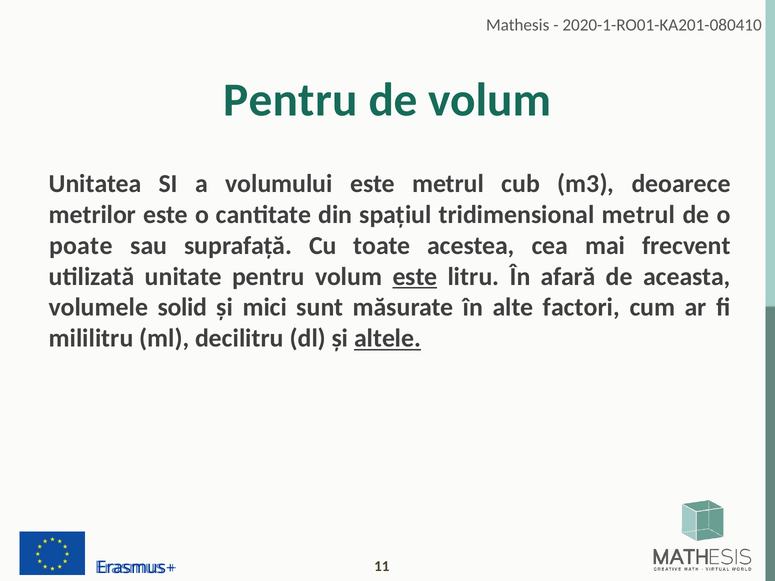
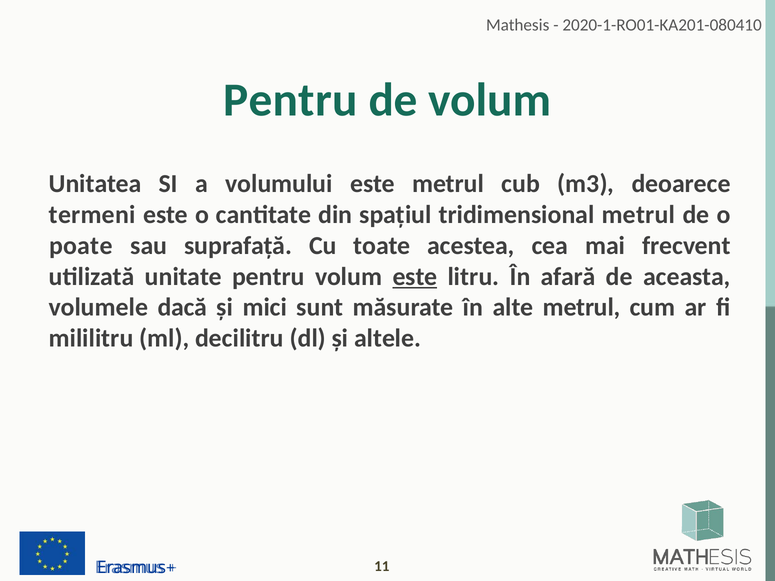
metrilor: metrilor -> termeni (92, 215)
solid: solid -> dacă (182, 308)
alte factori: factori -> metrul (582, 308)
altele underline: present -> none (388, 339)
